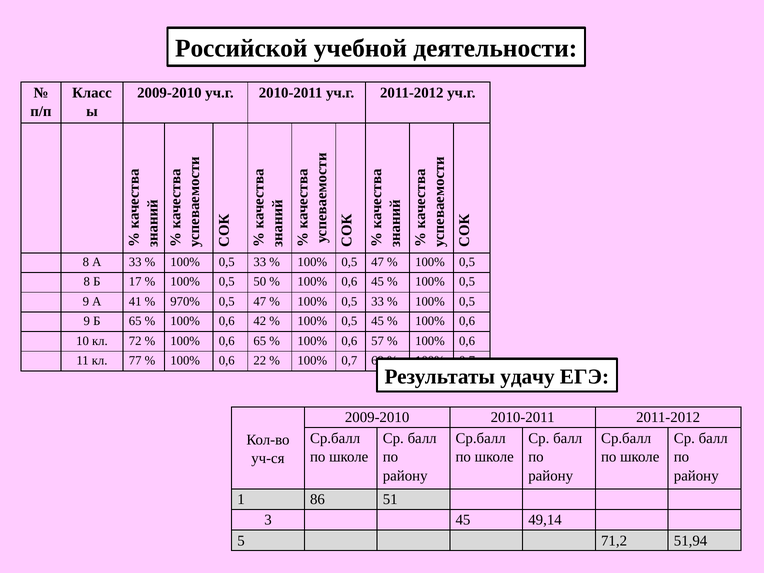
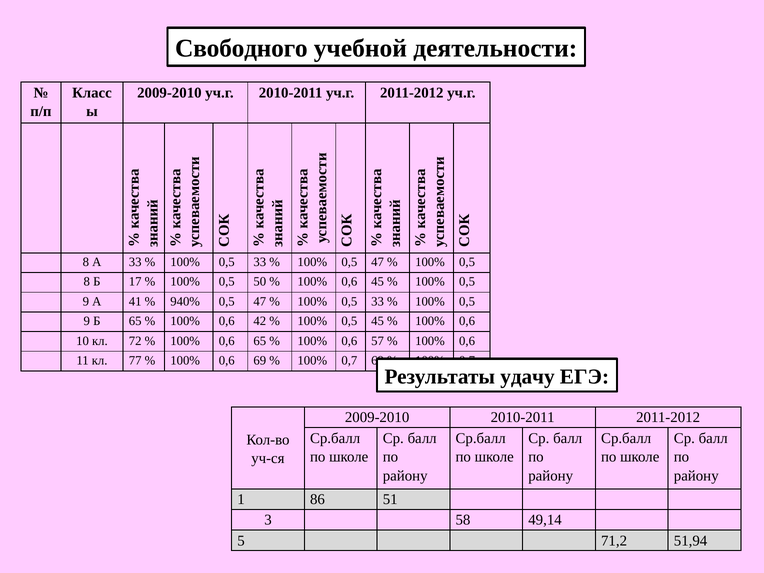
Российской: Российской -> Свободного (241, 49)
970%: 970% -> 940% (185, 301)
0,6 22: 22 -> 69 (260, 360)
3 45: 45 -> 58 (463, 520)
